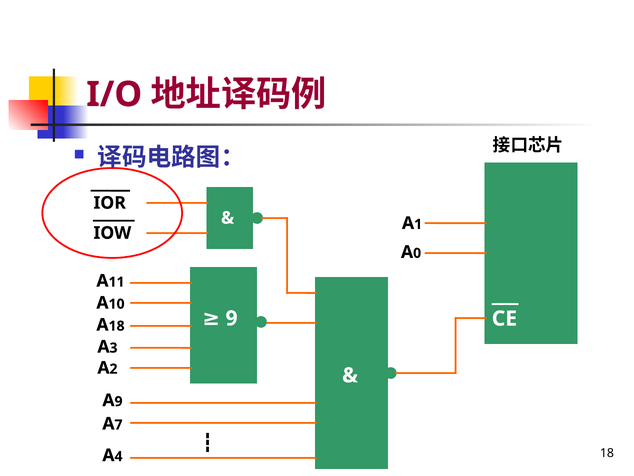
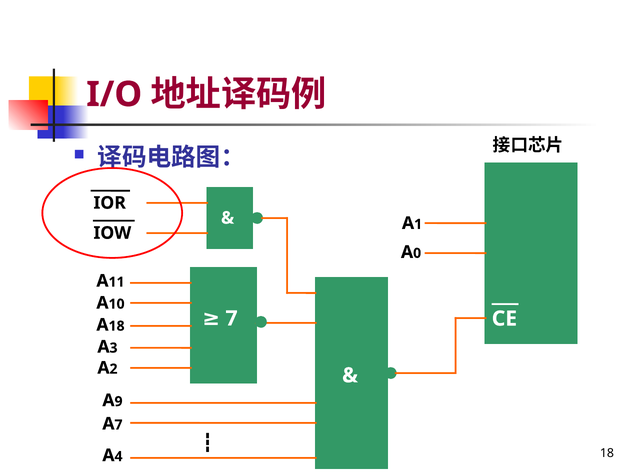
9: 9 -> 7 (232, 318)
